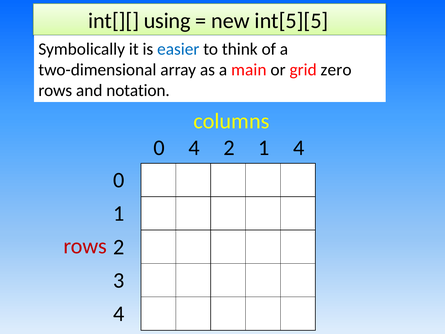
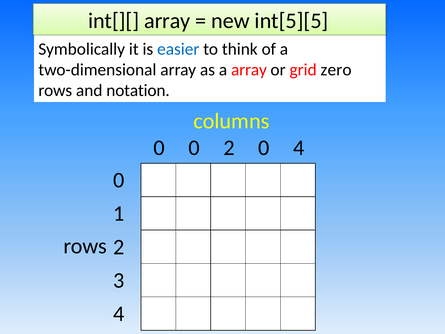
int[][ using: using -> array (167, 21)
a main: main -> array (249, 70)
0 4: 4 -> 0 (194, 148)
2 1: 1 -> 0 (264, 148)
rows colour: red -> black (85, 246)
